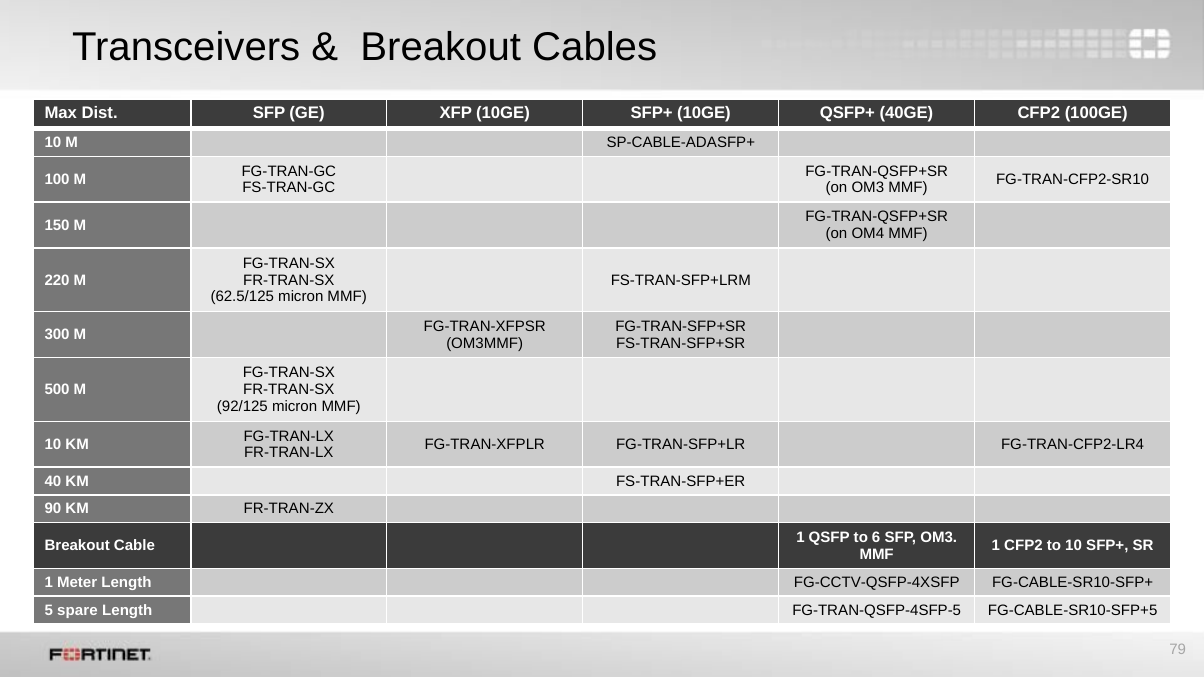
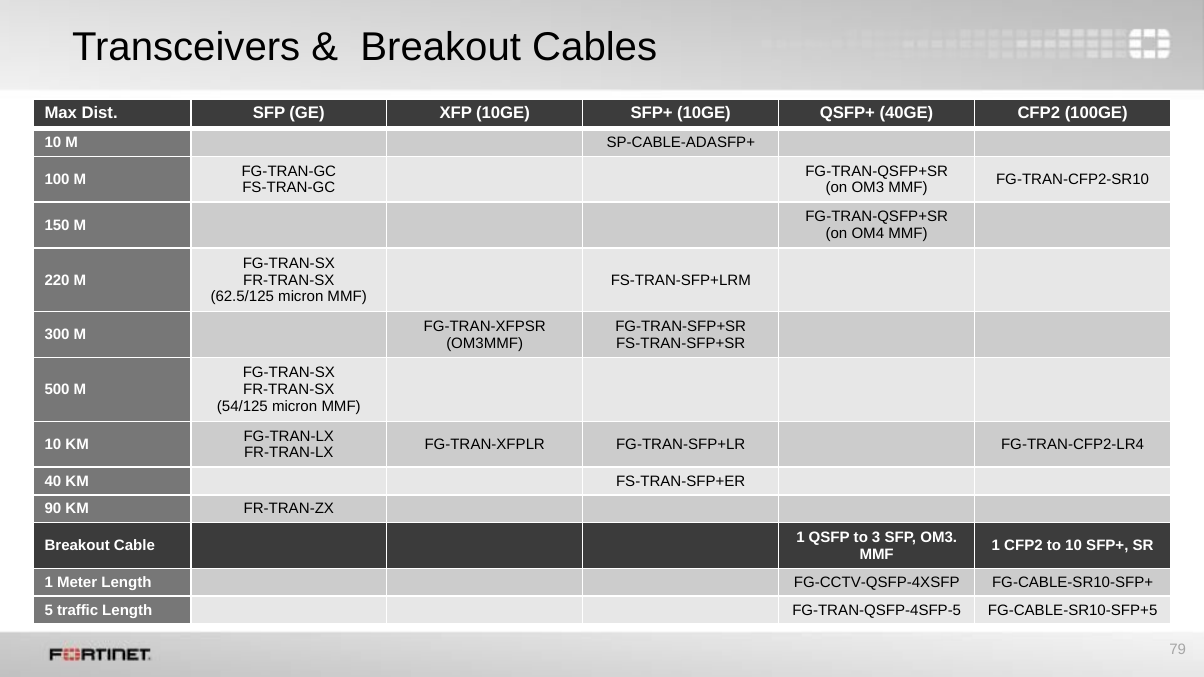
92/125: 92/125 -> 54/125 (242, 407)
6: 6 -> 3 (876, 537)
spare: spare -> traffic (78, 610)
